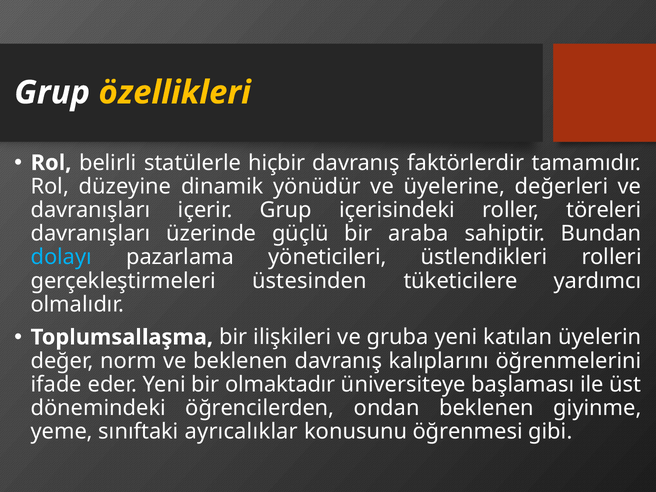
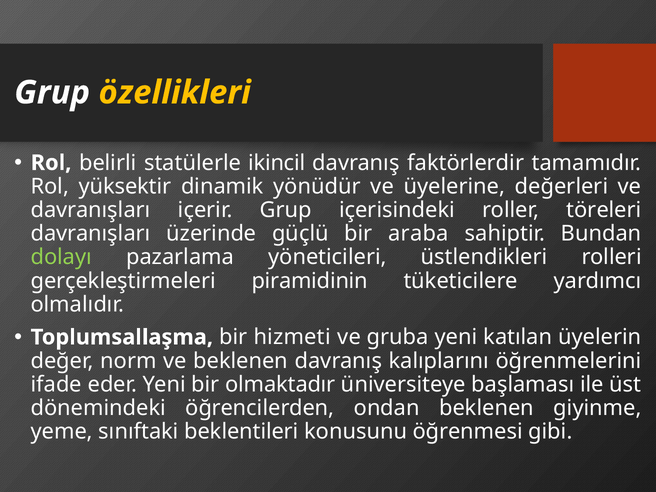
hiçbir: hiçbir -> ikincil (277, 163)
düzeyine: düzeyine -> yüksektir (125, 186)
dolayı colour: light blue -> light green (61, 257)
üstesinden: üstesinden -> piramidinin (310, 281)
ilişkileri: ilişkileri -> hizmeti (292, 337)
ayrıcalıklar: ayrıcalıklar -> beklentileri (241, 432)
